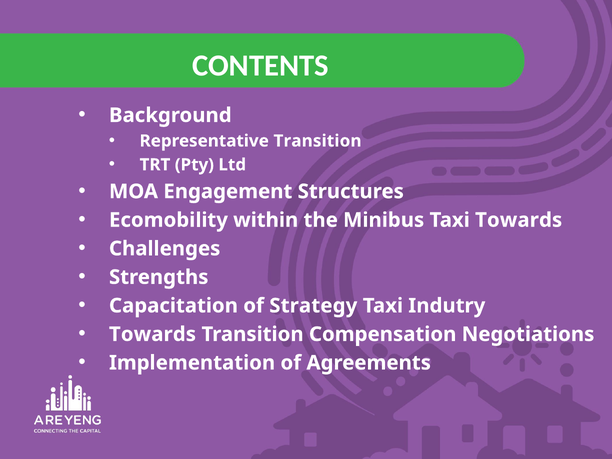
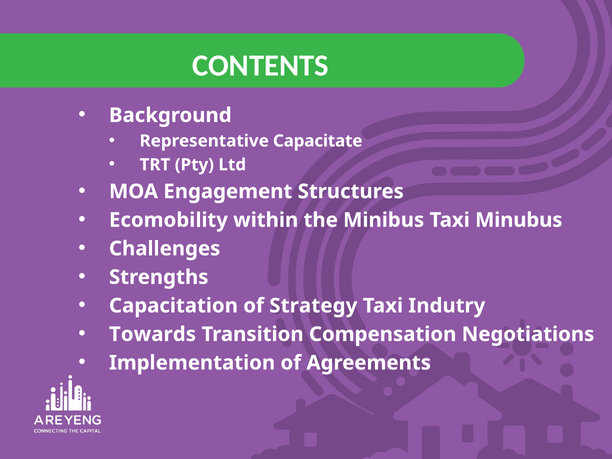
Representative Transition: Transition -> Capacitate (318, 141)
Taxi Towards: Towards -> Minubus (519, 220)
